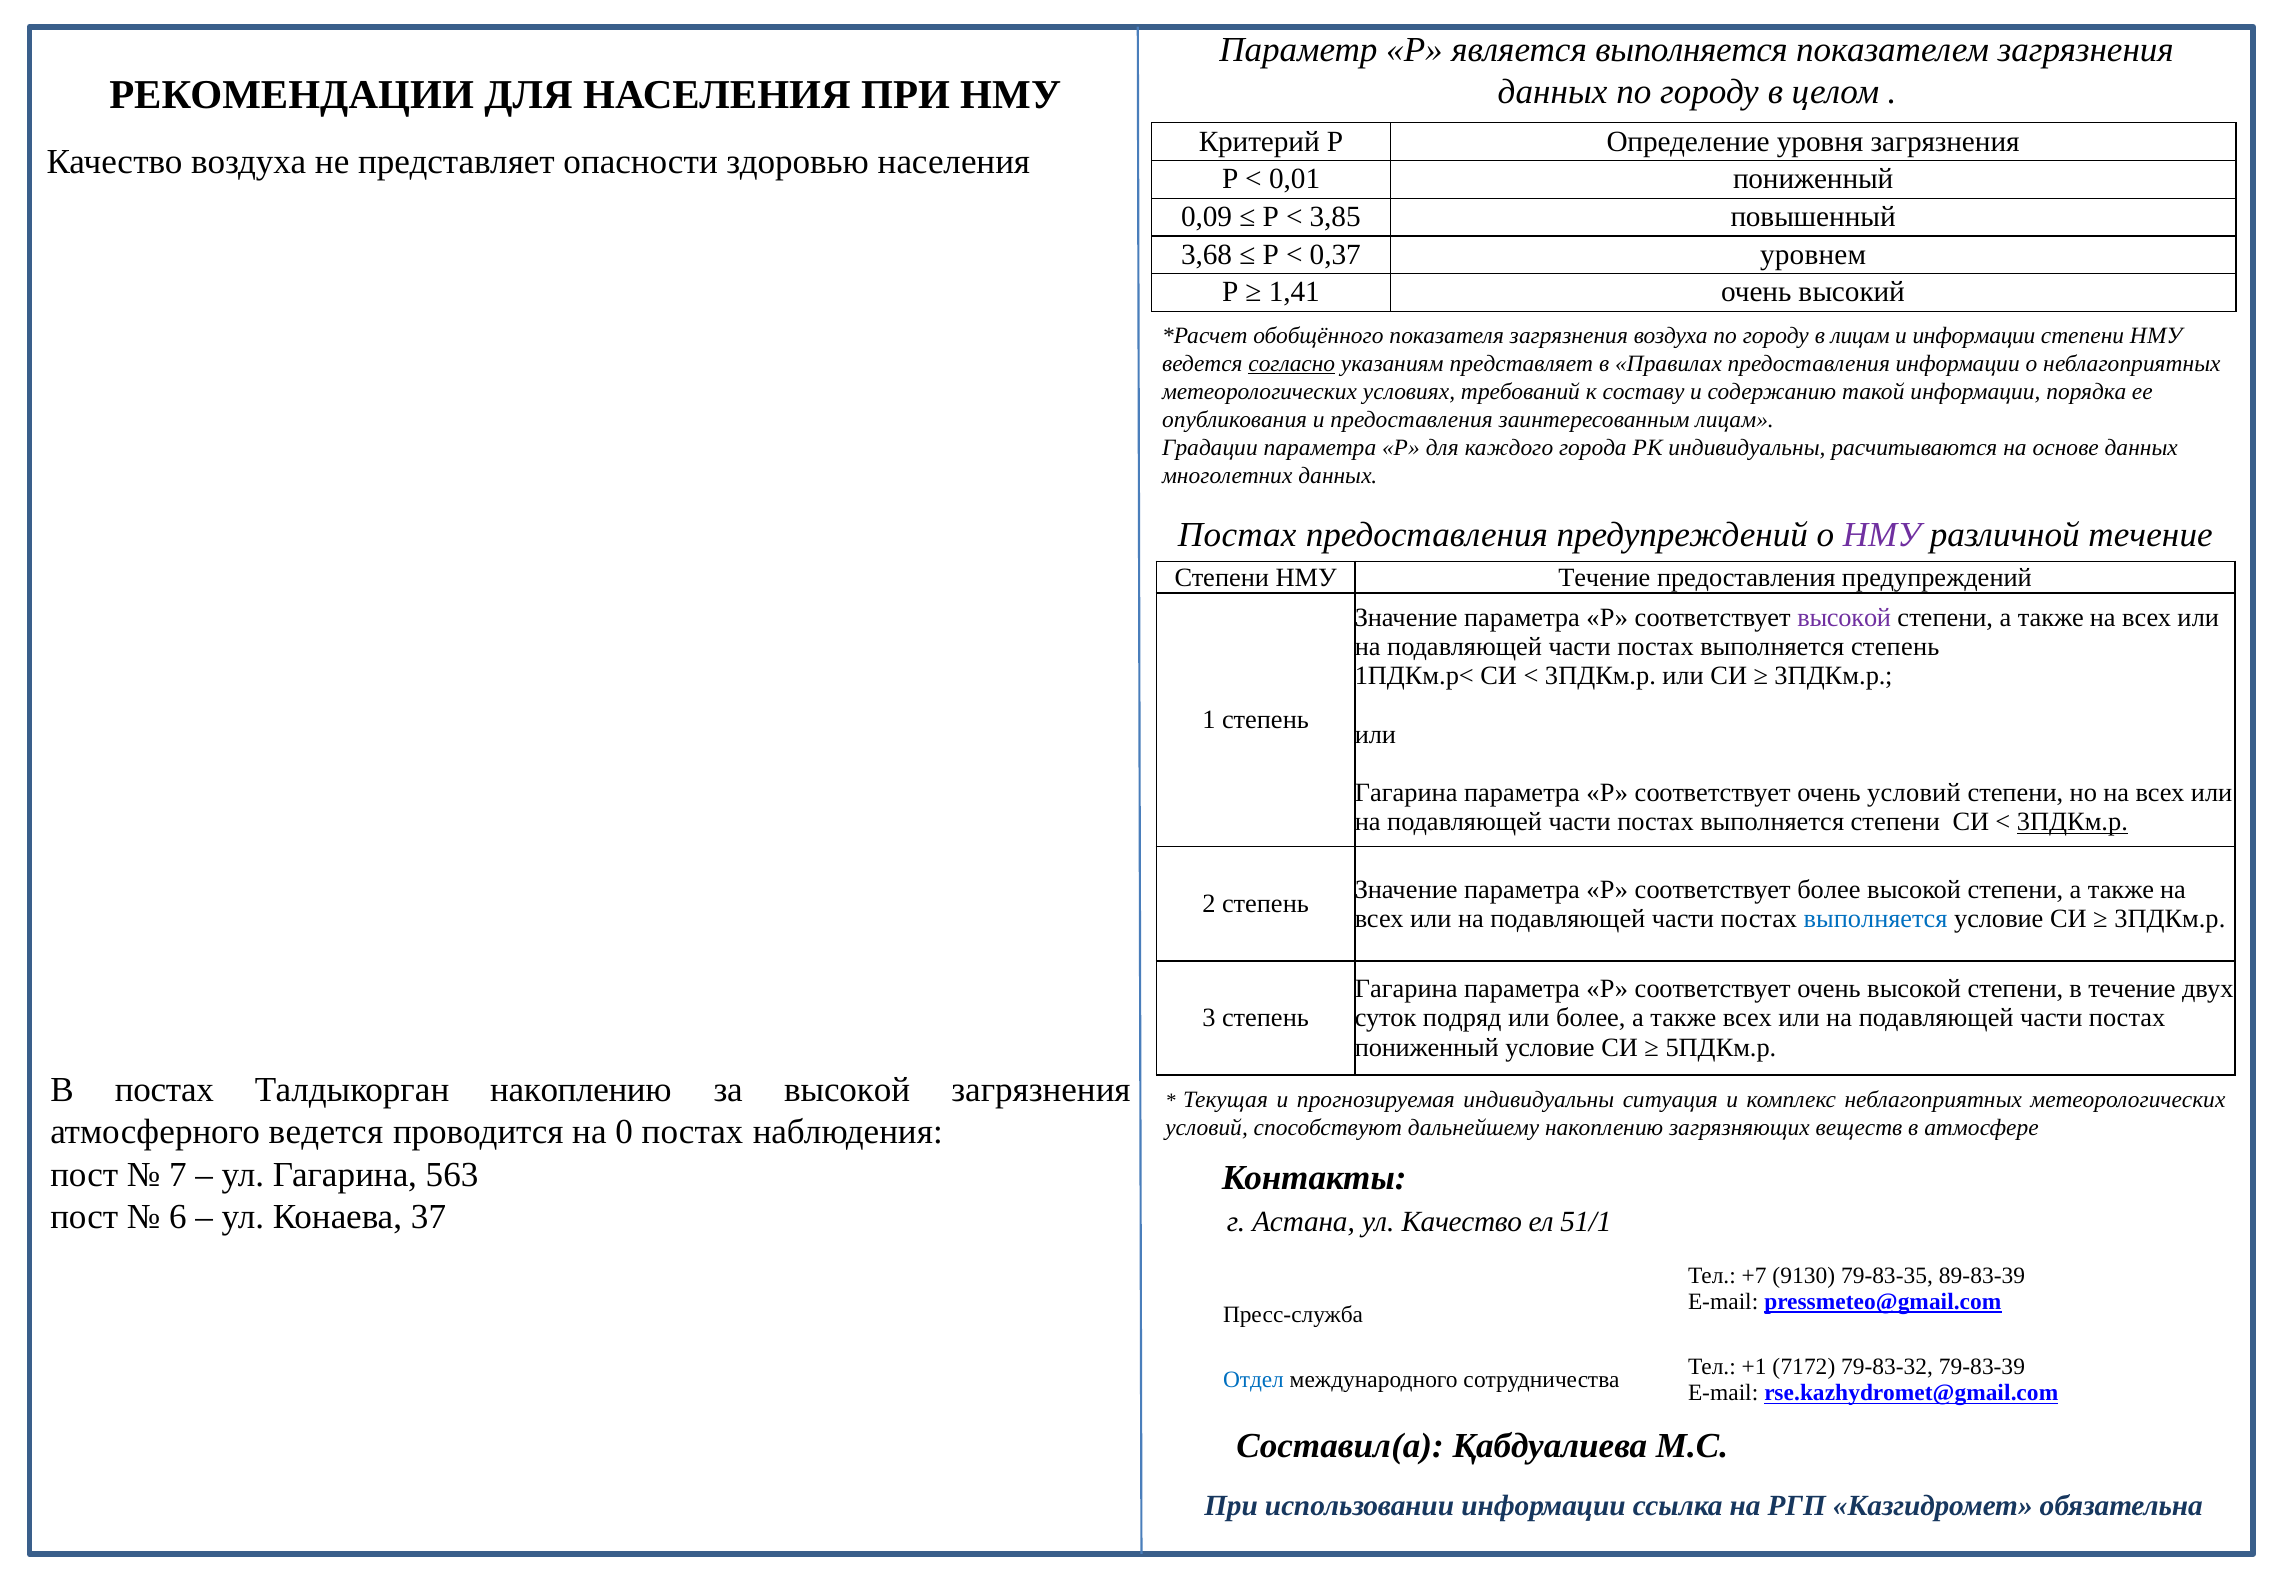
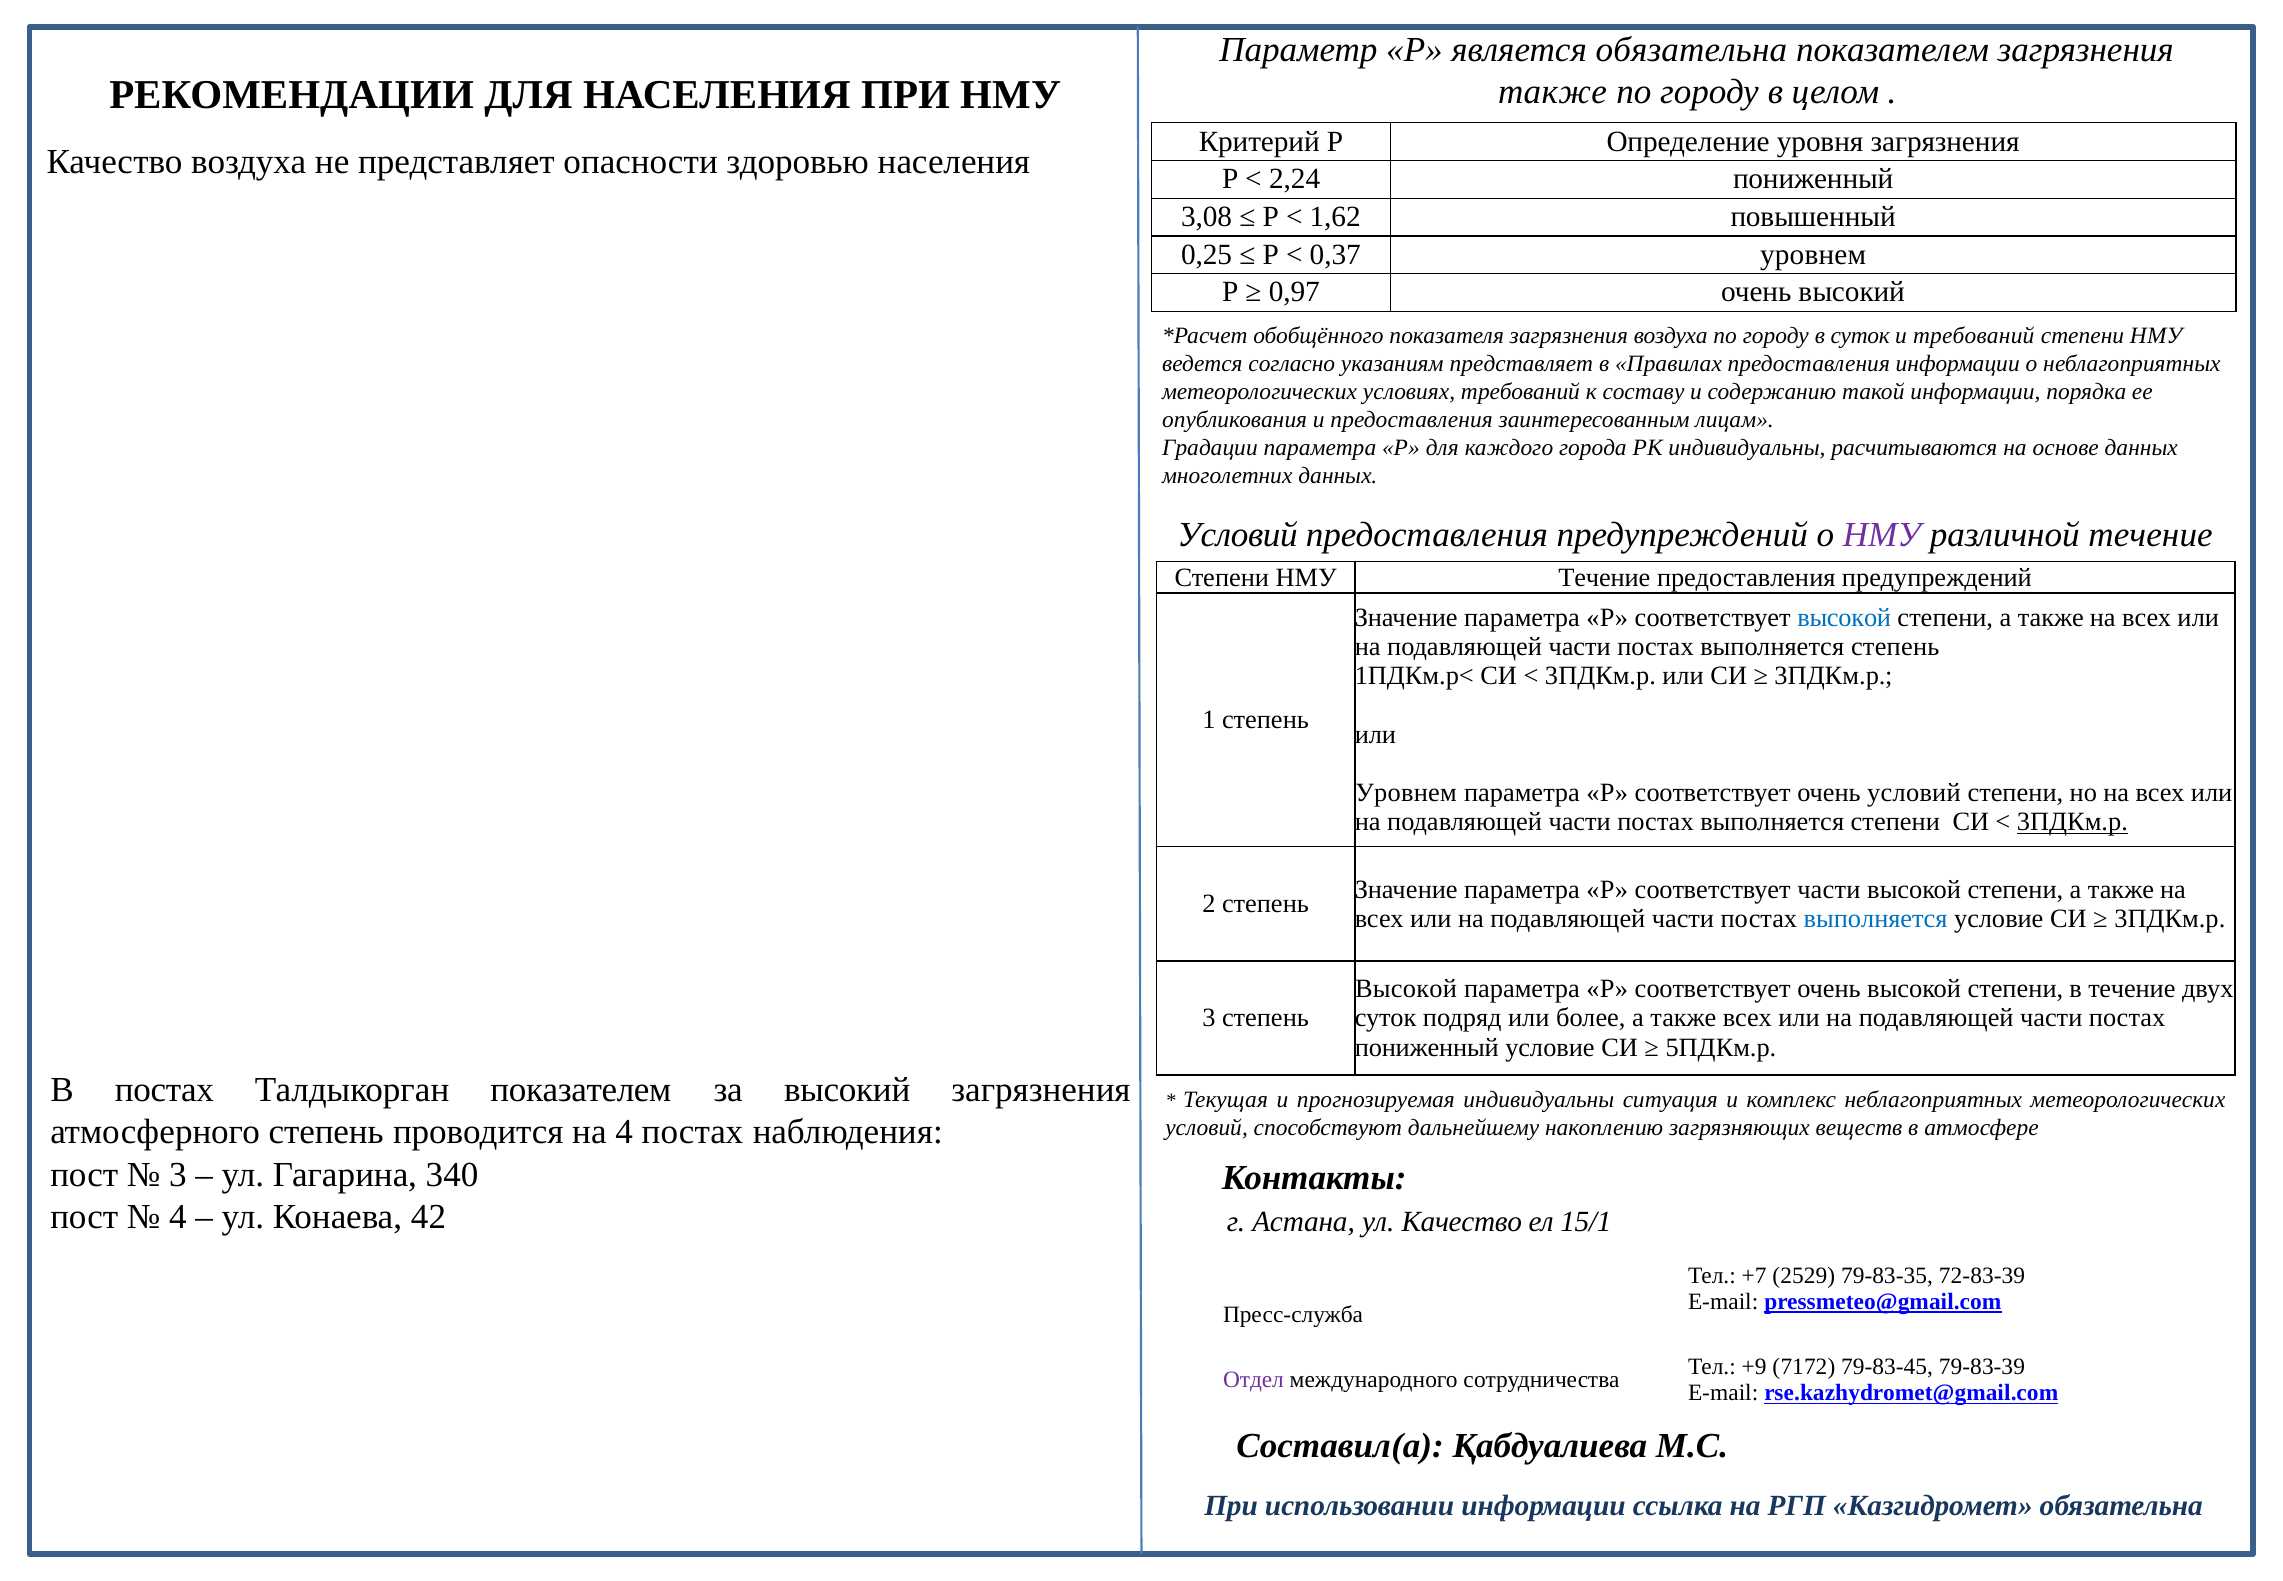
является выполняется: выполняется -> обязательна (1691, 50)
данных: данных -> также (1552, 92)
0,01: 0,01 -> 2,24 (1295, 179)
0,09: 0,09 -> 3,08 (1207, 217)
3,85: 3,85 -> 1,62 (1335, 217)
3,68: 3,68 -> 0,25 (1207, 254)
1,41: 1,41 -> 0,97 (1294, 292)
в лицам: лицам -> суток (1860, 335)
и информации: информации -> требований (1974, 335)
согласно underline: present -> none (1292, 363)
Постах: Постах -> Условий (1238, 535)
высокой colour: purple -> blue (1844, 618)
Гагарина: Гагарина -> Уровнем (1406, 793)
соответствует более: более -> части (1829, 889)
Гагарина: Гагарина -> Высокой (1406, 989)
Талдыкорган накоплению: накоплению -> показателем (581, 1090)
за высокой: высокой -> высокий (847, 1090)
атмосферного ведется: ведется -> степень (326, 1132)
на 0: 0 -> 4 (624, 1132)
7: 7 -> 3 (178, 1174)
563: 563 -> 340 (452, 1174)
6: 6 -> 4 (178, 1216)
37: 37 -> 42 (429, 1216)
51/1: 51/1 -> 15/1 (1586, 1222)
9130: 9130 -> 2529 (1804, 1275)
89-83-39: 89-83-39 -> 72-83-39 (1982, 1275)
+1: +1 -> +9 (1754, 1366)
79-83-32: 79-83-32 -> 79-83-45 (1887, 1366)
Отдел colour: blue -> purple (1253, 1379)
